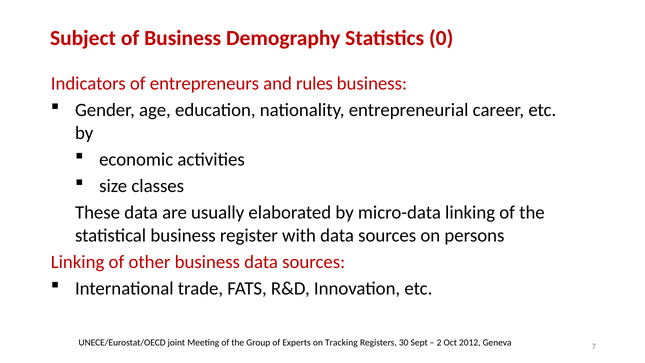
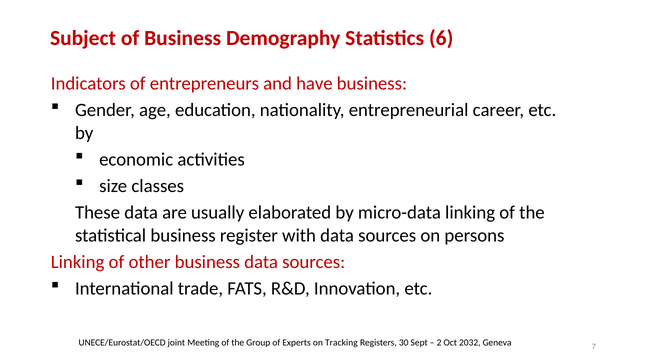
0: 0 -> 6 (441, 38)
rules: rules -> have (314, 84)
2012: 2012 -> 2032 (470, 343)
